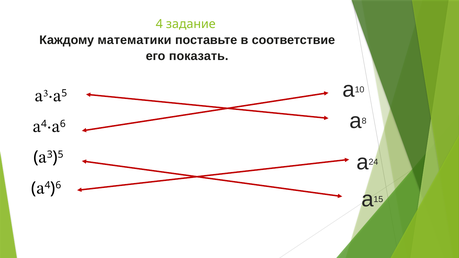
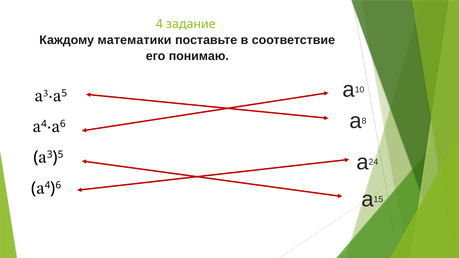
показать: показать -> понимаю (199, 56)
